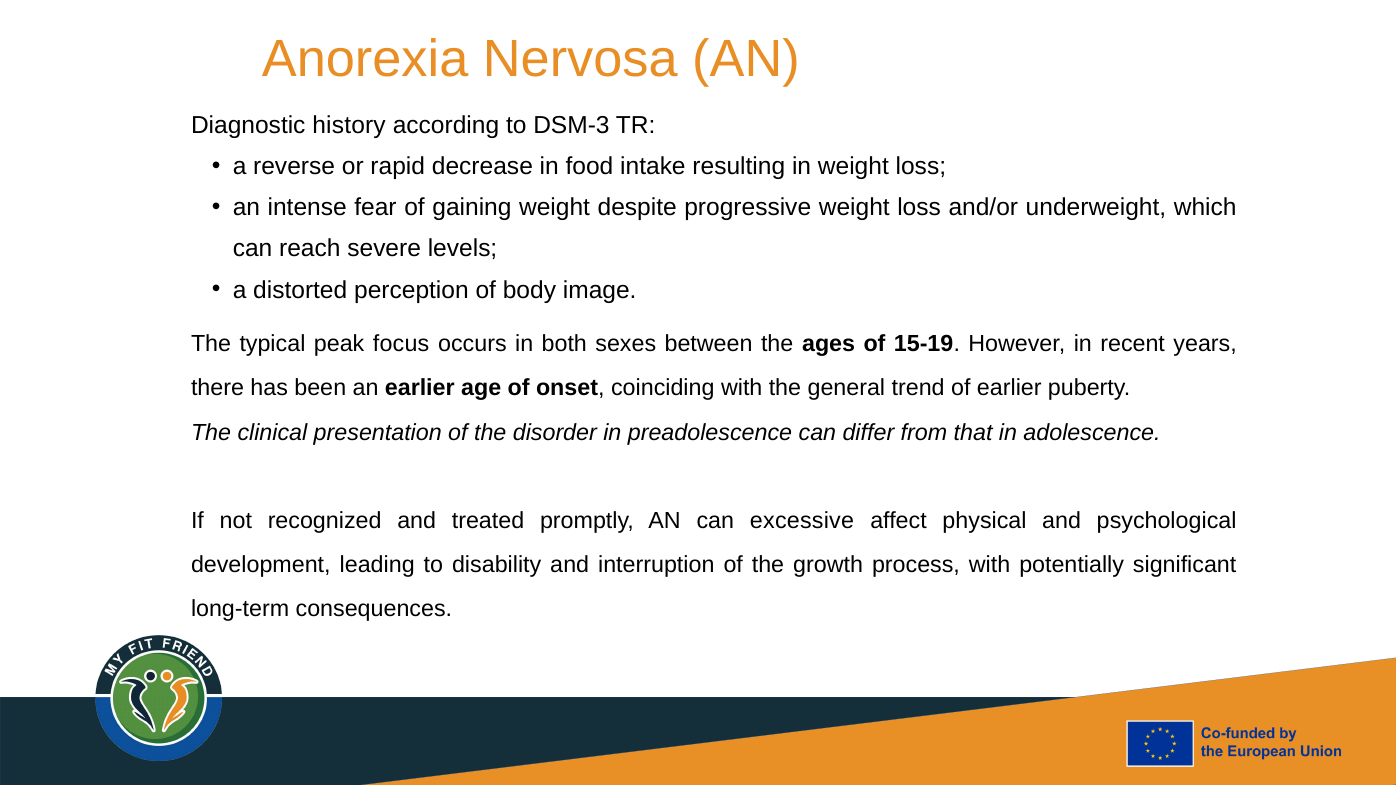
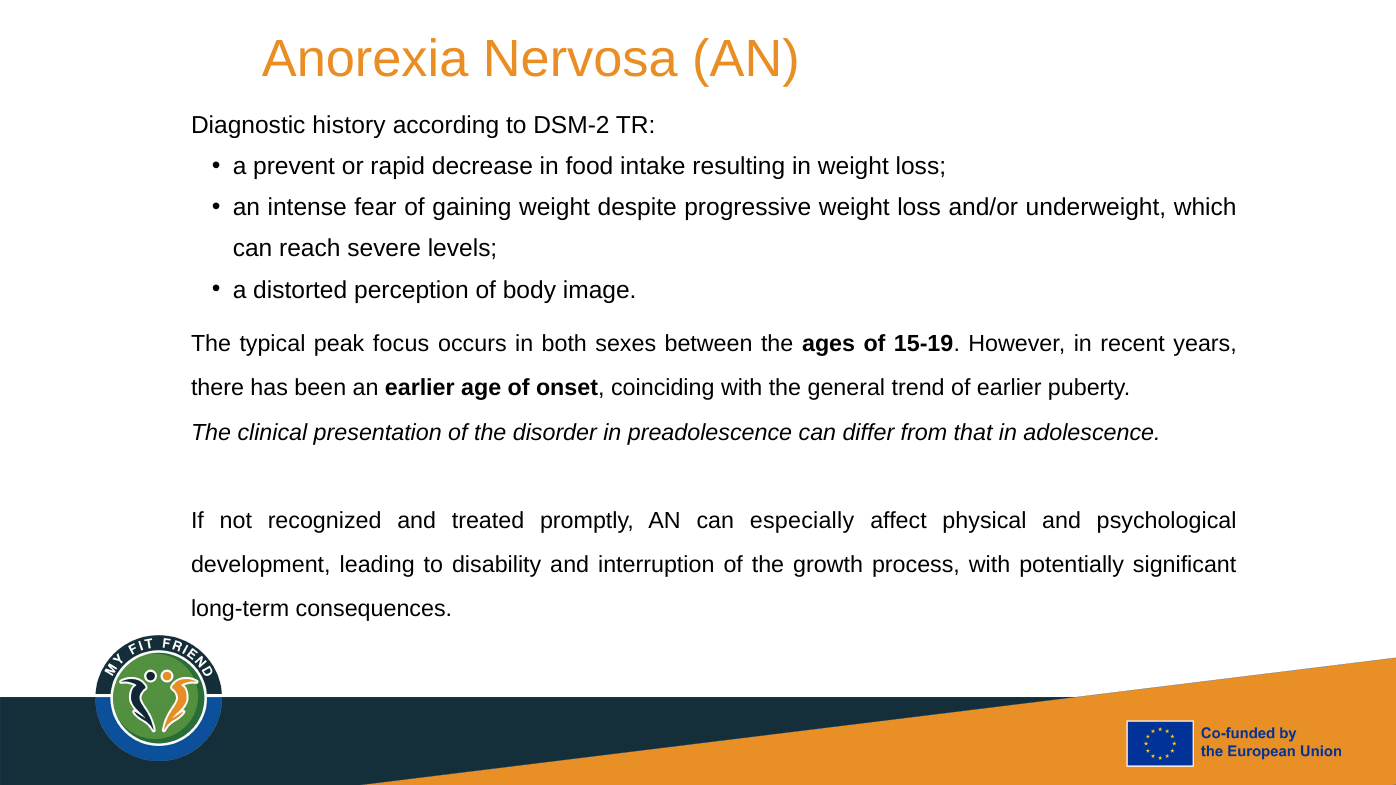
DSM-3: DSM-3 -> DSM-2 (571, 125)
reverse: reverse -> prevent (294, 166)
excessive: excessive -> especially (802, 521)
